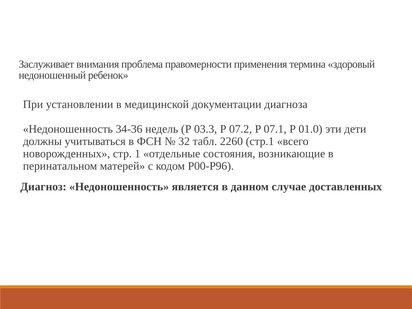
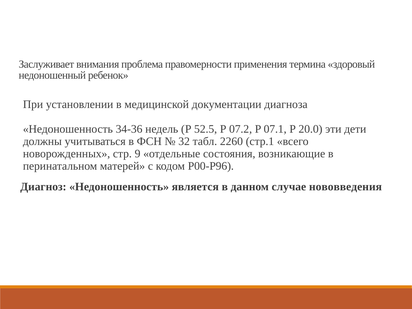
03.3: 03.3 -> 52.5 (206, 129)
01.0: 01.0 -> 20.0 (311, 129)
1: 1 -> 9 (138, 154)
доставленных: доставленных -> нововведения (345, 187)
